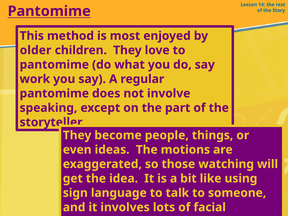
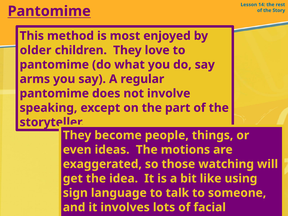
work: work -> arms (35, 79)
